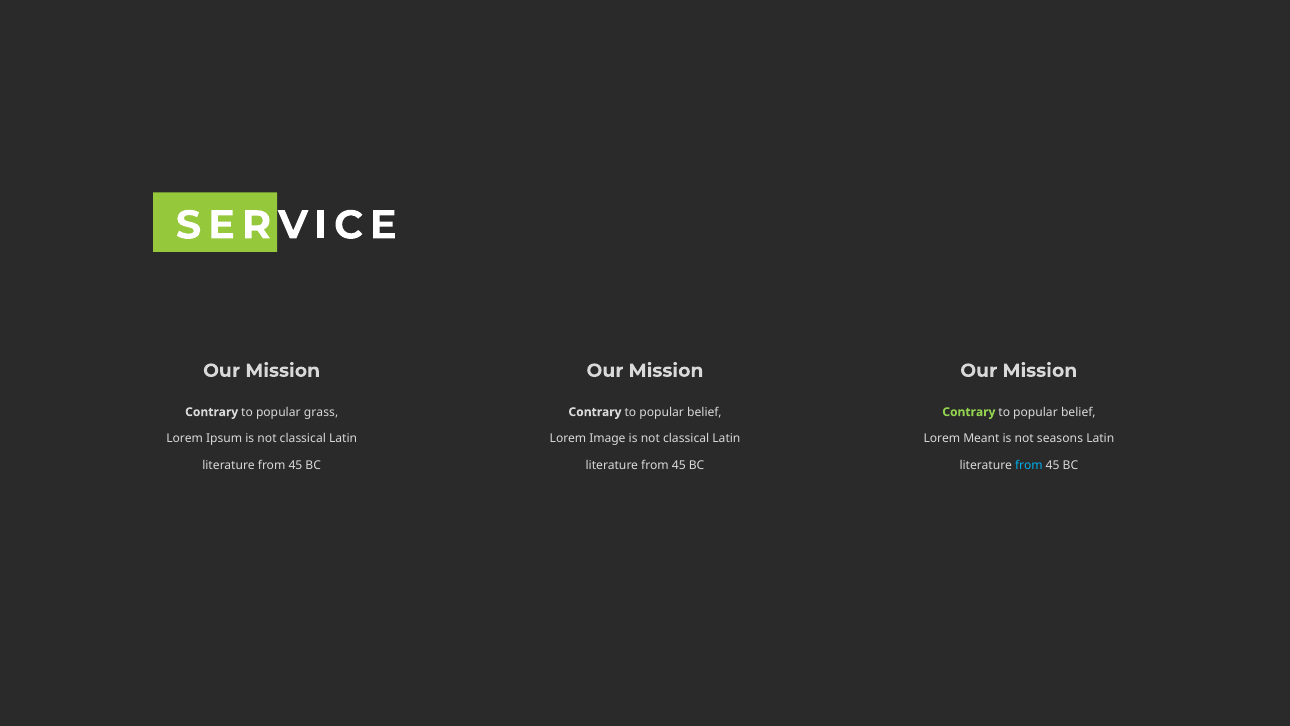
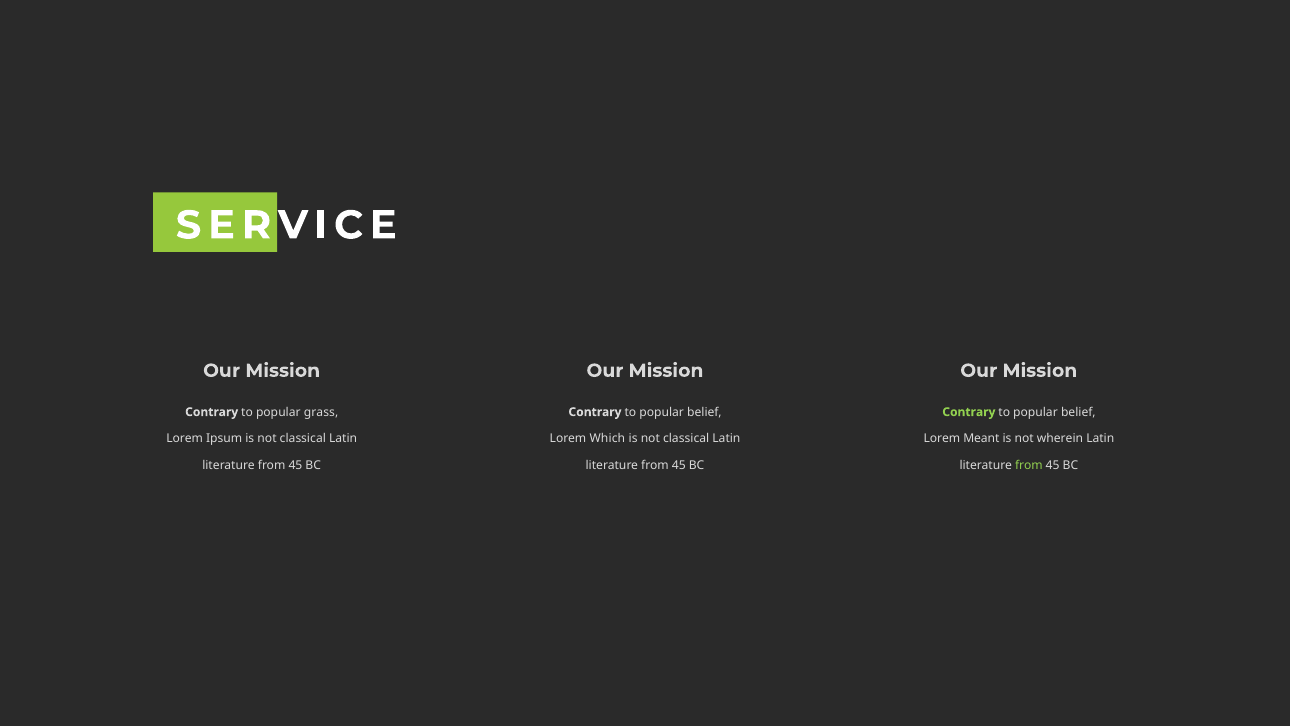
Image: Image -> Which (607, 439)
seasons: seasons -> wherein (1060, 439)
from colour: light blue -> light green (1029, 466)
